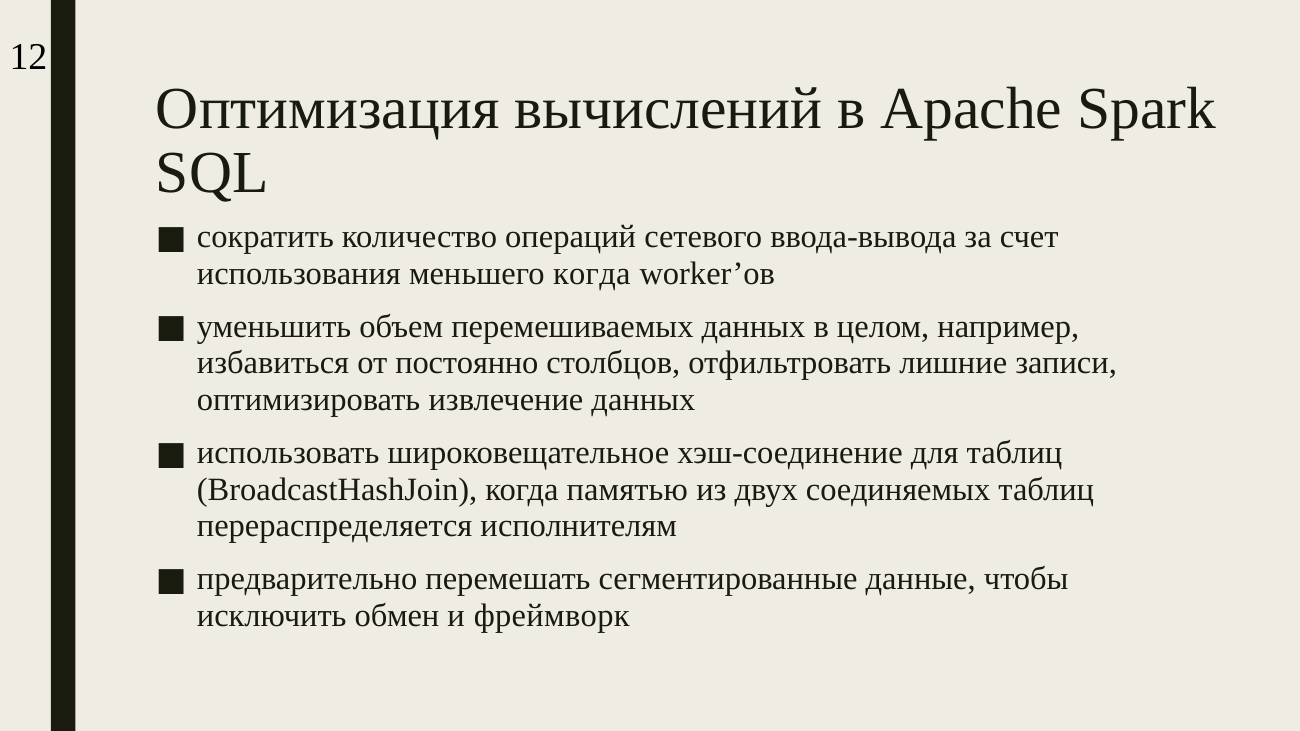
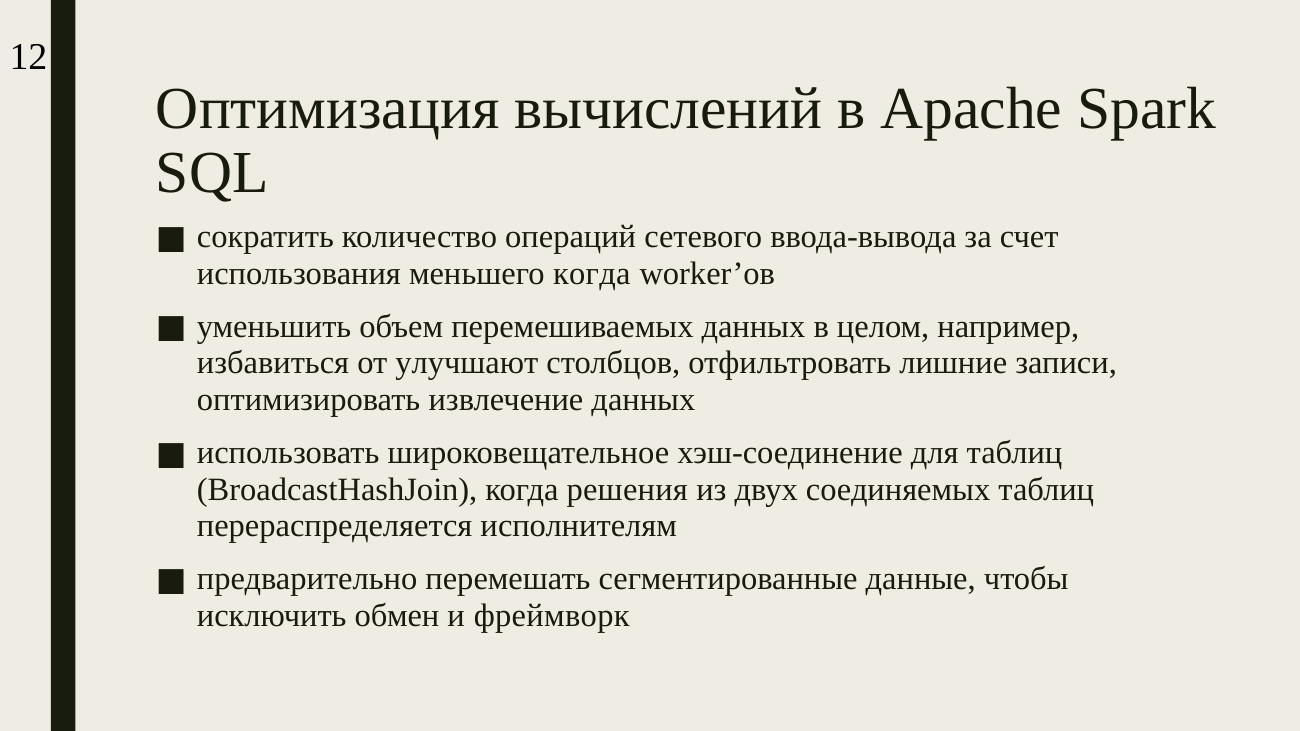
постоянно: постоянно -> улучшают (467, 363)
памятью: памятью -> решения (627, 490)
